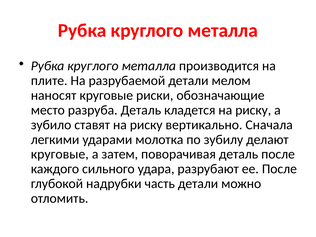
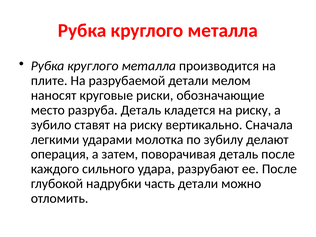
круговые: круговые -> операция (60, 154)
